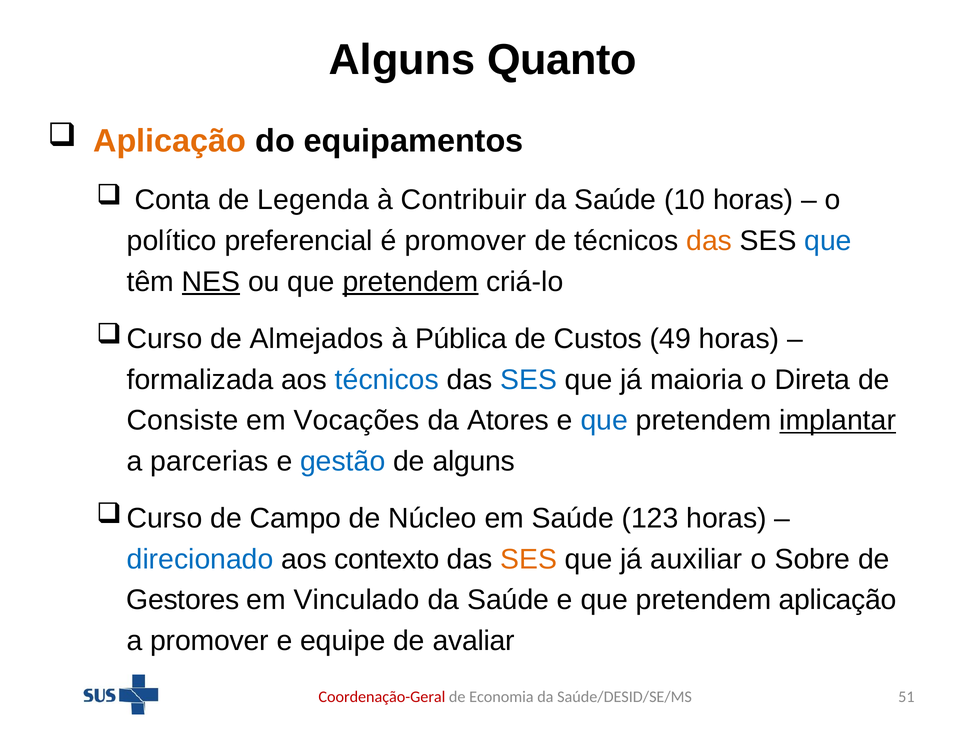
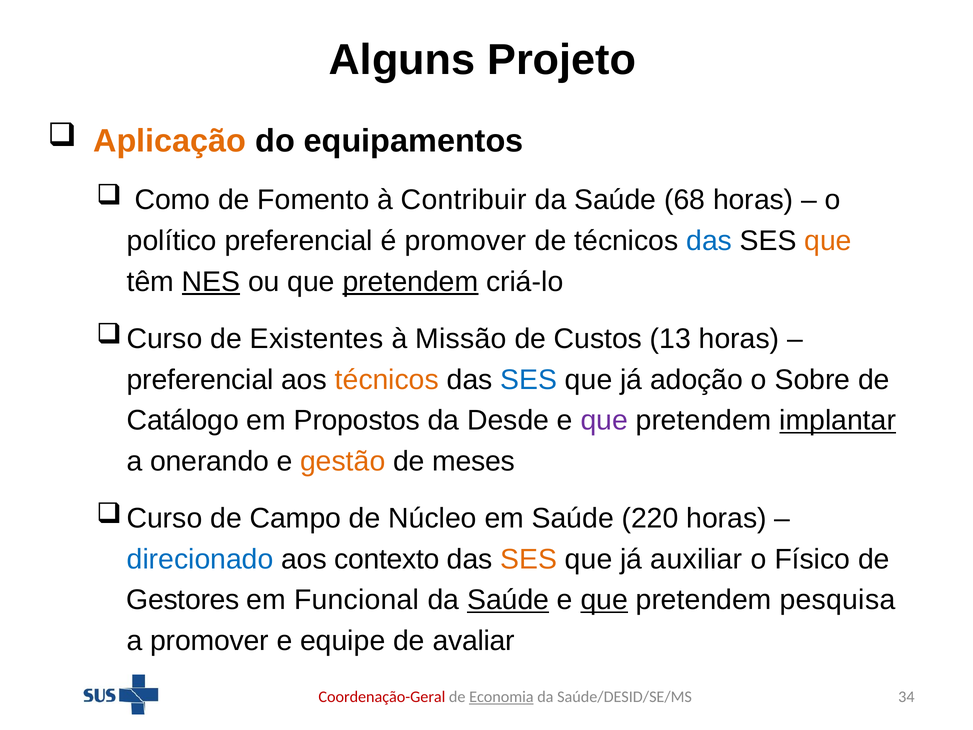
Quanto: Quanto -> Projeto (562, 60)
Conta: Conta -> Como (172, 200)
Legenda: Legenda -> Fomento (313, 200)
10: 10 -> 68 (685, 200)
das colour: orange -> blue (709, 241)
que colour: blue -> orange (828, 241)
Almejados: Almejados -> Existentes (317, 339)
Pública: Pública -> Missão (461, 339)
49: 49 -> 13 (671, 339)
formalizada: formalizada -> preferencial (200, 380)
técnicos colour: blue -> orange (387, 380)
maioria: maioria -> adoção (697, 380)
Direta: Direta -> Sobre (812, 380)
Consiste: Consiste -> Catálogo (183, 420)
Vocações: Vocações -> Propostos (357, 420)
Atores: Atores -> Desde (508, 420)
que colour: blue -> purple (604, 420)
parcerias: parcerias -> onerando (210, 461)
gestão colour: blue -> orange (343, 461)
de alguns: alguns -> meses (474, 461)
123: 123 -> 220 (650, 518)
Sobre: Sobre -> Físico (812, 559)
Vinculado: Vinculado -> Funcional (357, 600)
Saúde underline: none -> present (508, 600)
que underline: none -> present (604, 600)
pretendem aplicação: aplicação -> pesquisa (838, 600)
Economia underline: none -> present (501, 697)
51: 51 -> 34 (906, 697)
